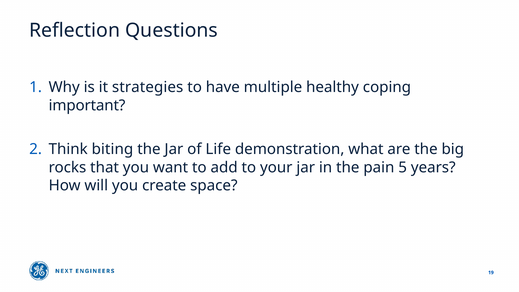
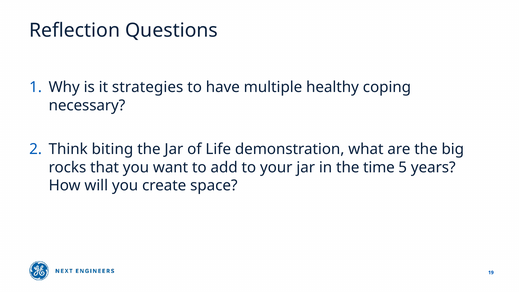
important: important -> necessary (87, 105)
pain: pain -> time (379, 167)
